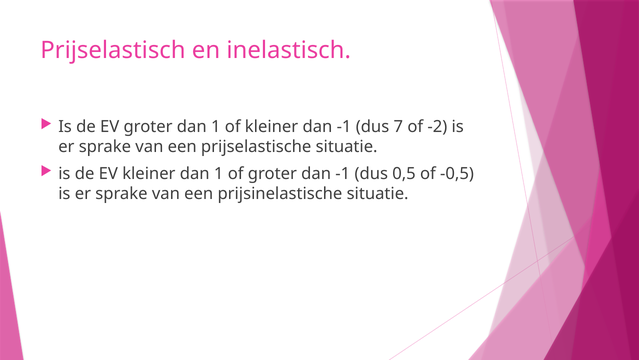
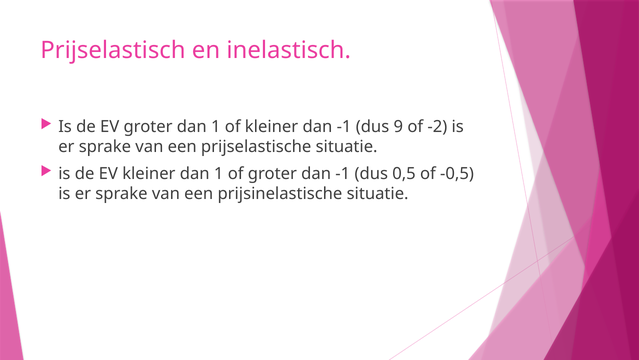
7: 7 -> 9 (398, 127)
